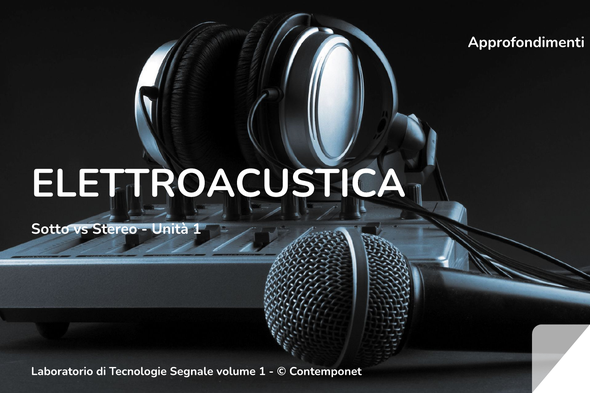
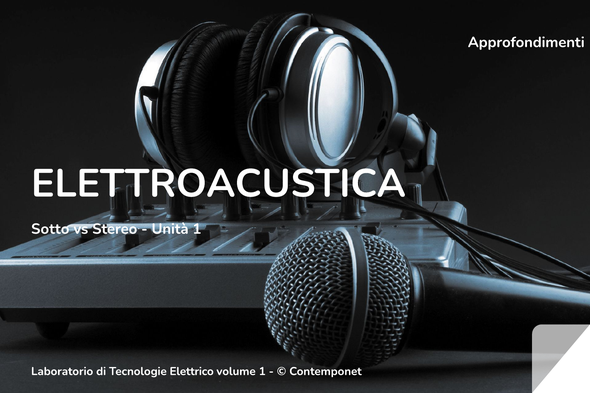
Segnale: Segnale -> Elettrico (192, 372)
